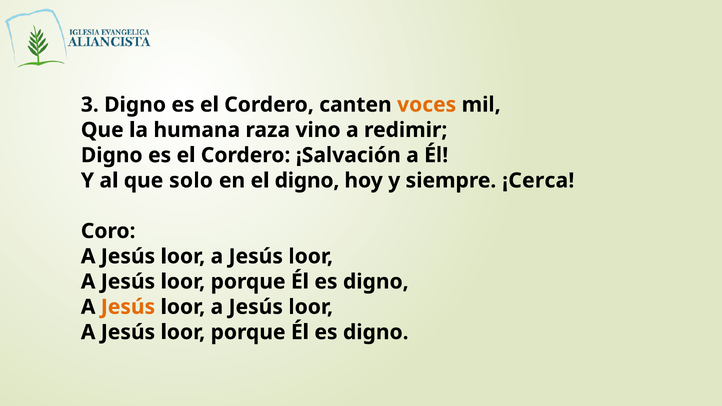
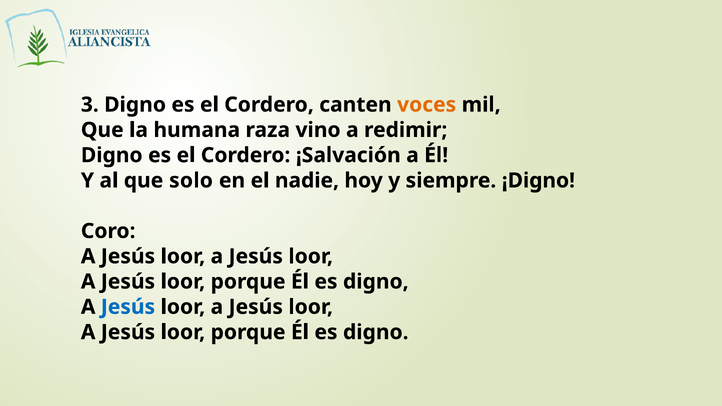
el digno: digno -> nadie (307, 181)
¡Cerca: ¡Cerca -> ¡Digno (538, 181)
Jesús colour: orange -> blue (128, 307)
